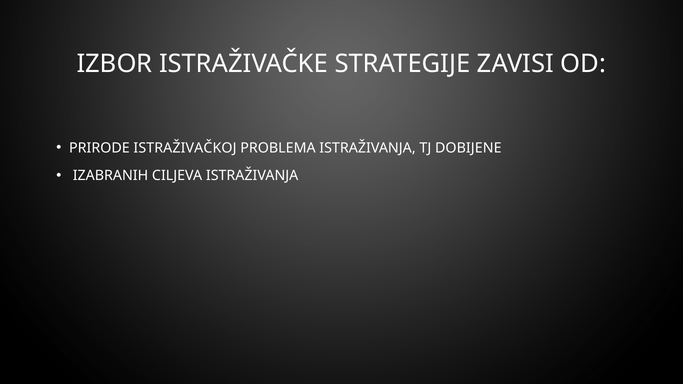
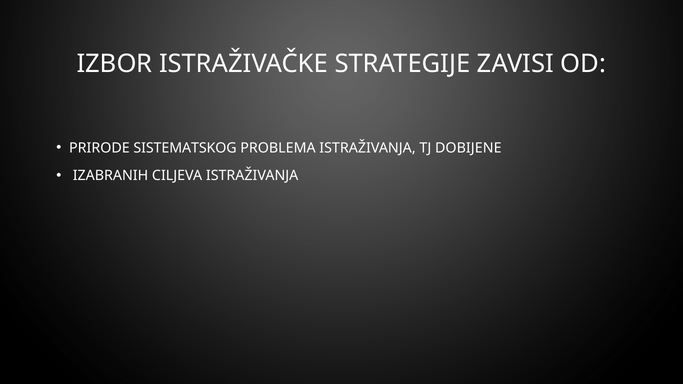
ISTRAŽIVAČKOJ: ISTRAŽIVAČKOJ -> SISTEMATSKOG (185, 148)
